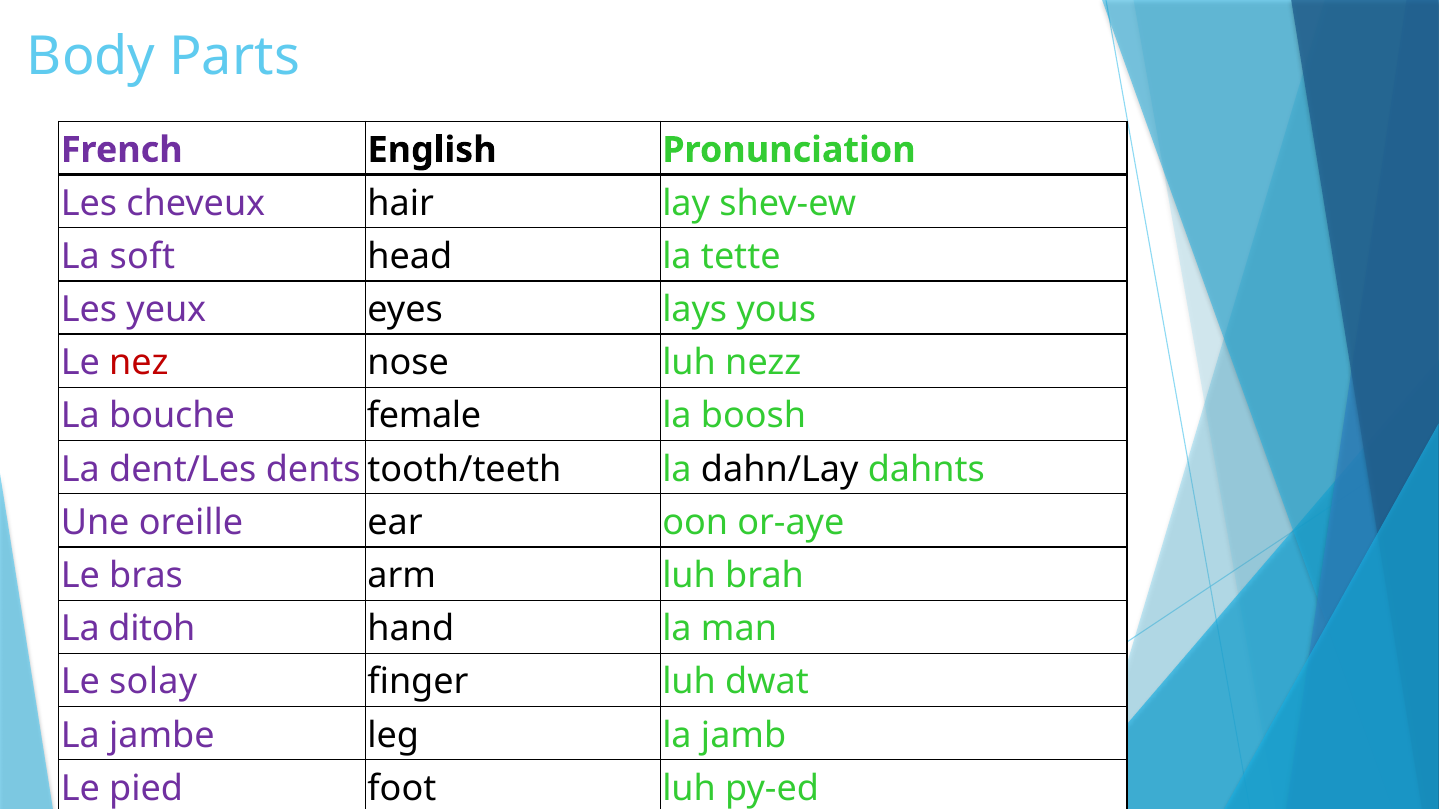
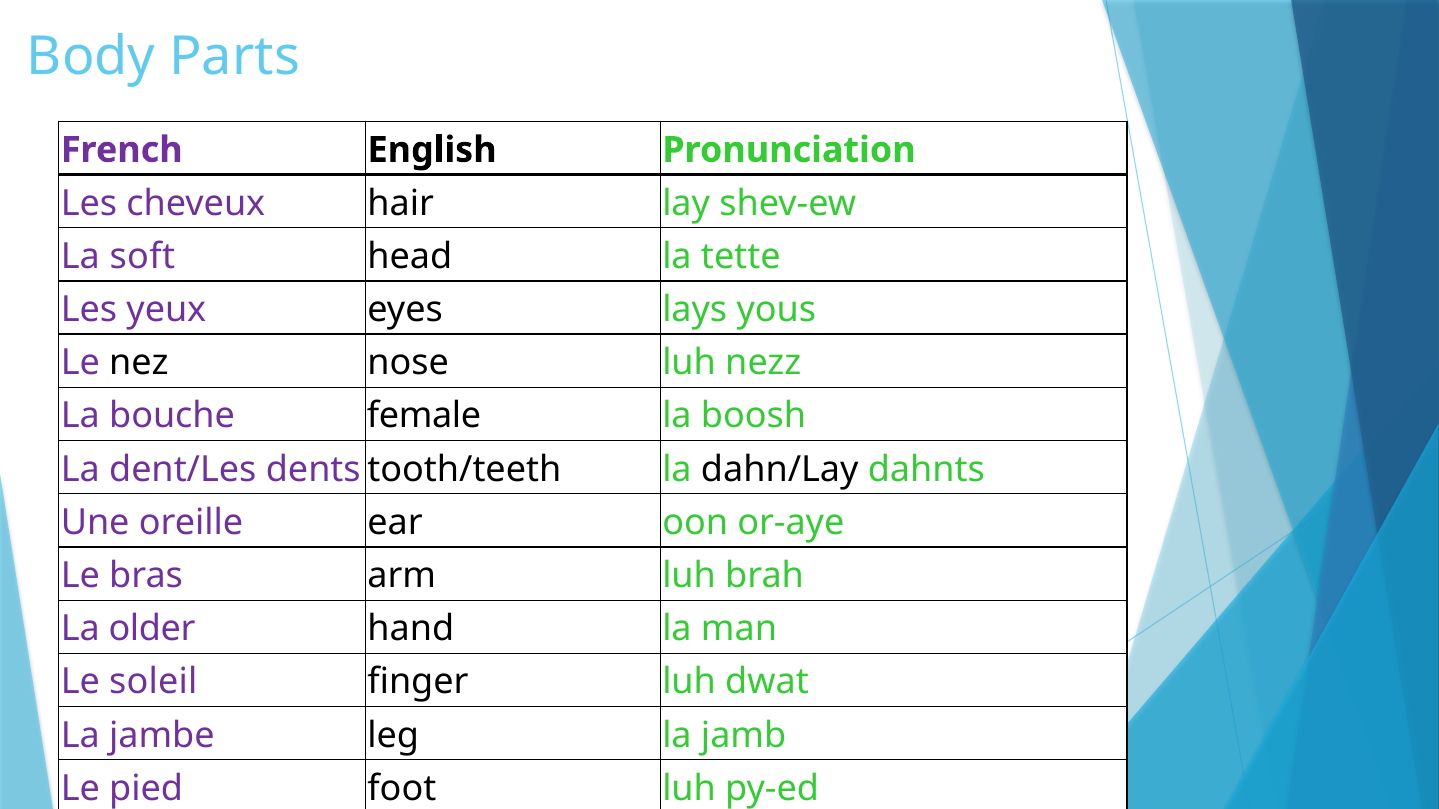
nez colour: red -> black (139, 363)
ditoh: ditoh -> older (152, 629)
solay: solay -> soleil (153, 682)
